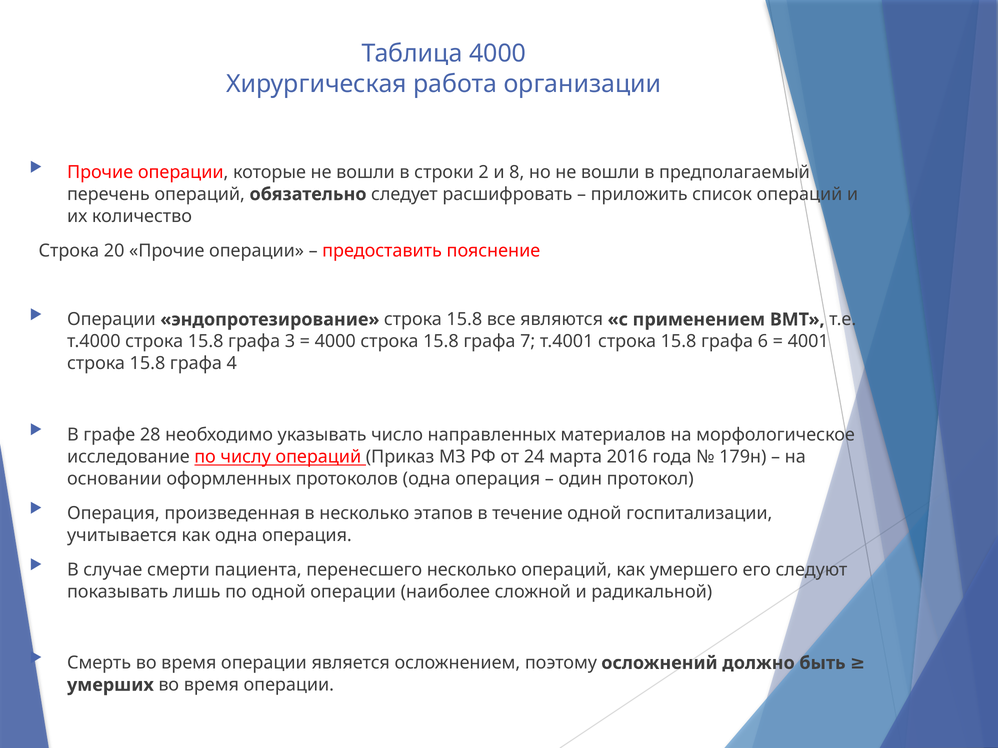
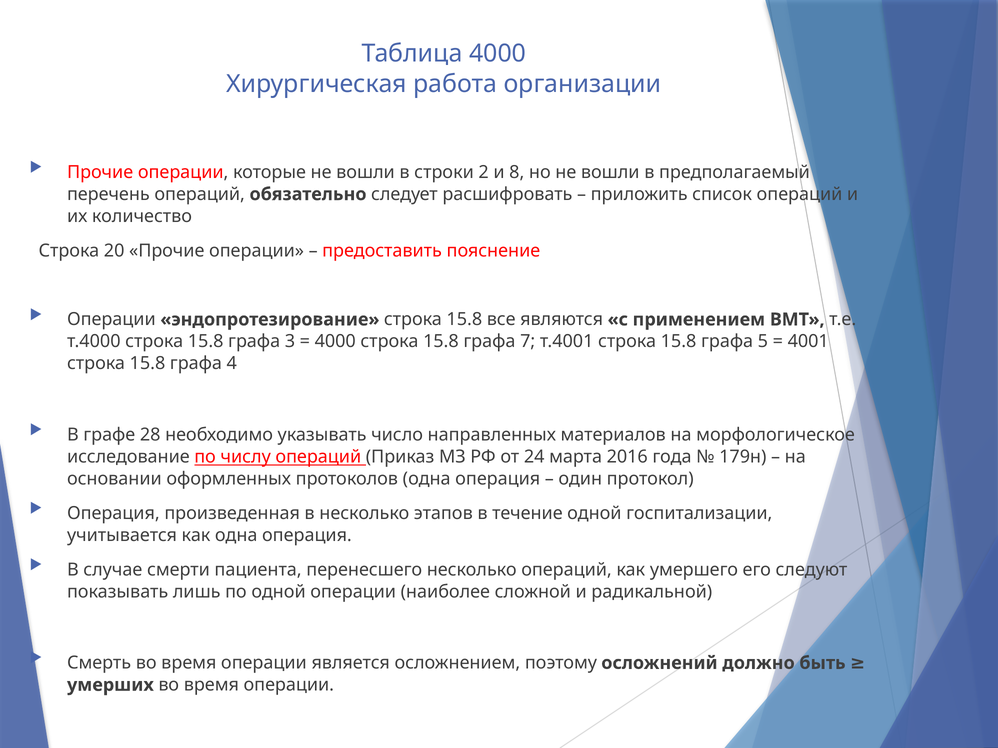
6: 6 -> 5 (763, 342)
